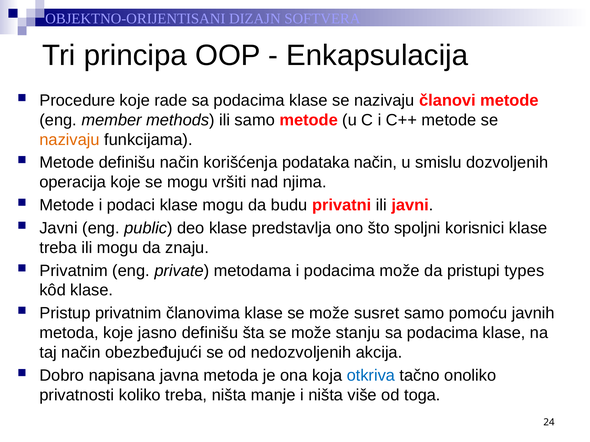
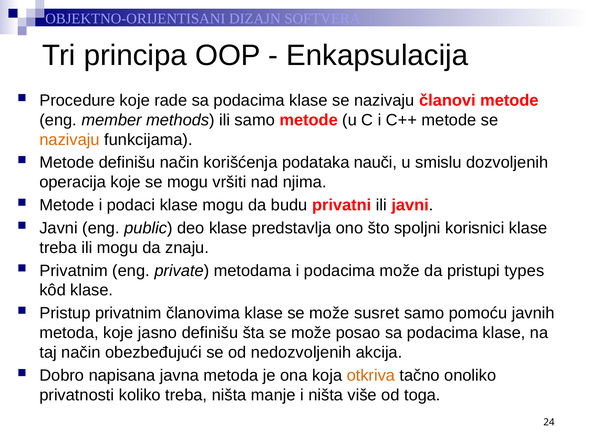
podataka način: način -> nauči (375, 163)
stanju: stanju -> posao (358, 333)
otkriva colour: blue -> orange (371, 376)
